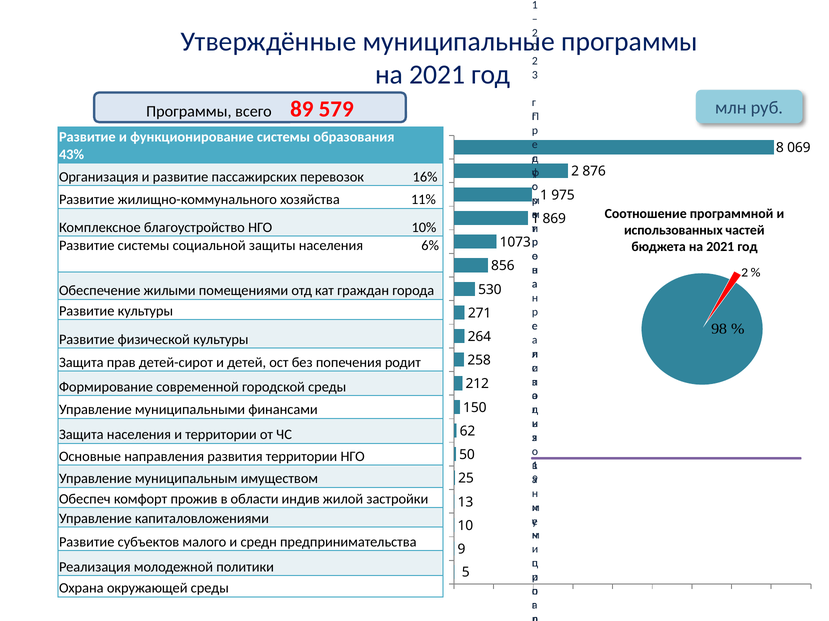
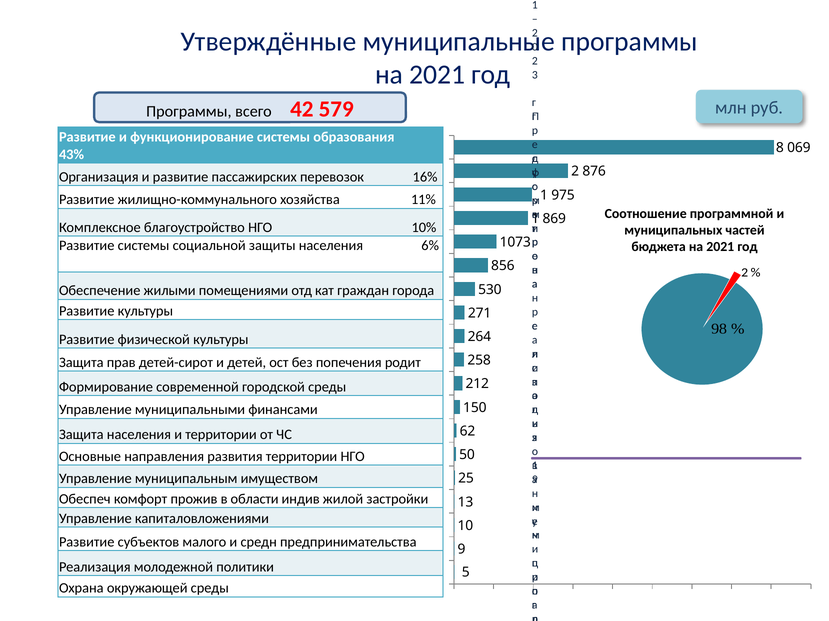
89: 89 -> 42 (302, 109)
использованных: использованных -> муниципальных (673, 230)
